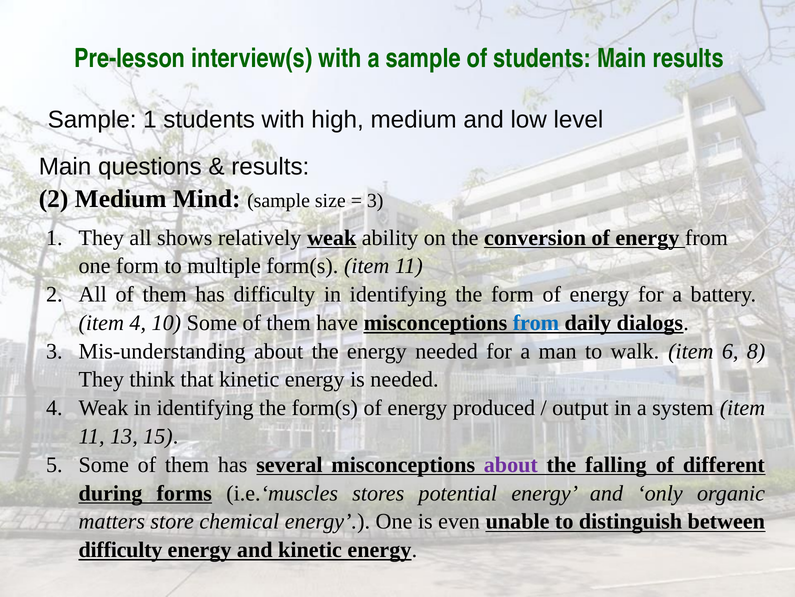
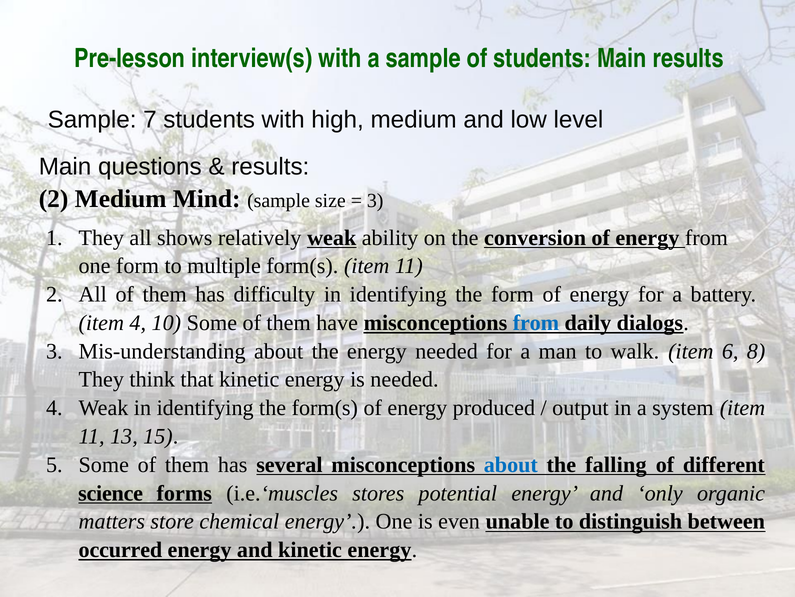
Sample 1: 1 -> 7 (150, 119)
about colour: purple -> blue (511, 464)
during: during -> science (111, 493)
difficulty: difficulty -> occurred (120, 549)
